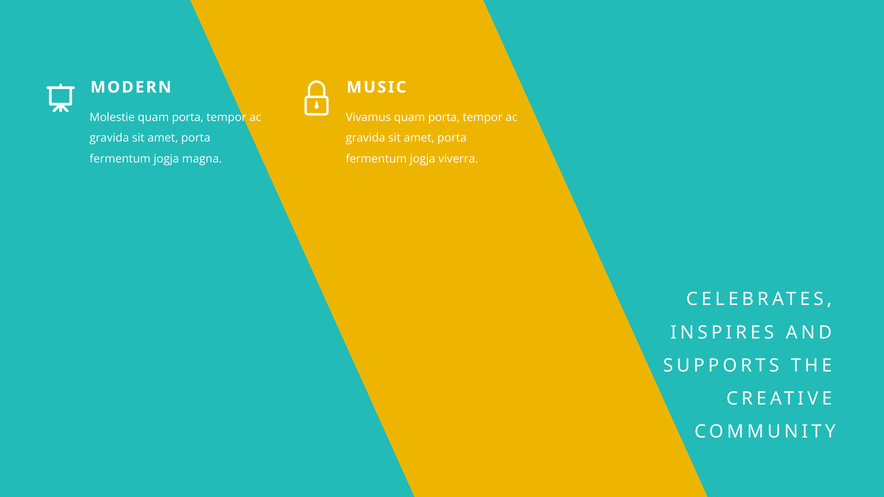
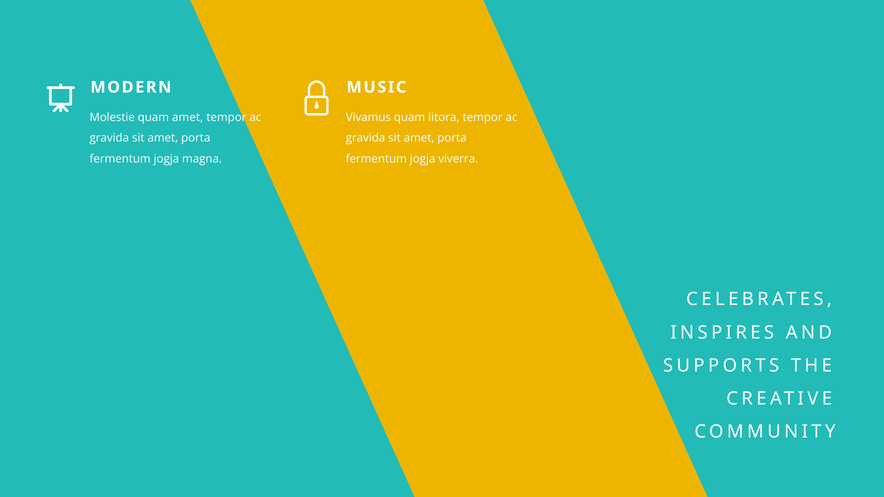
porta: porta -> amet (188, 117)
Vivamus quam porta: porta -> litora (444, 117)
